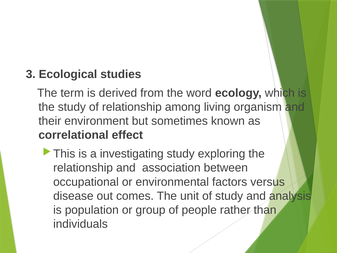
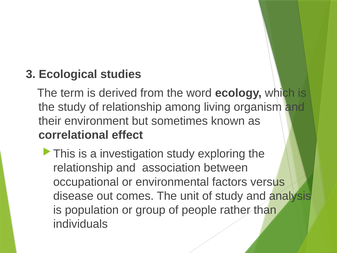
investigating: investigating -> investigation (132, 154)
